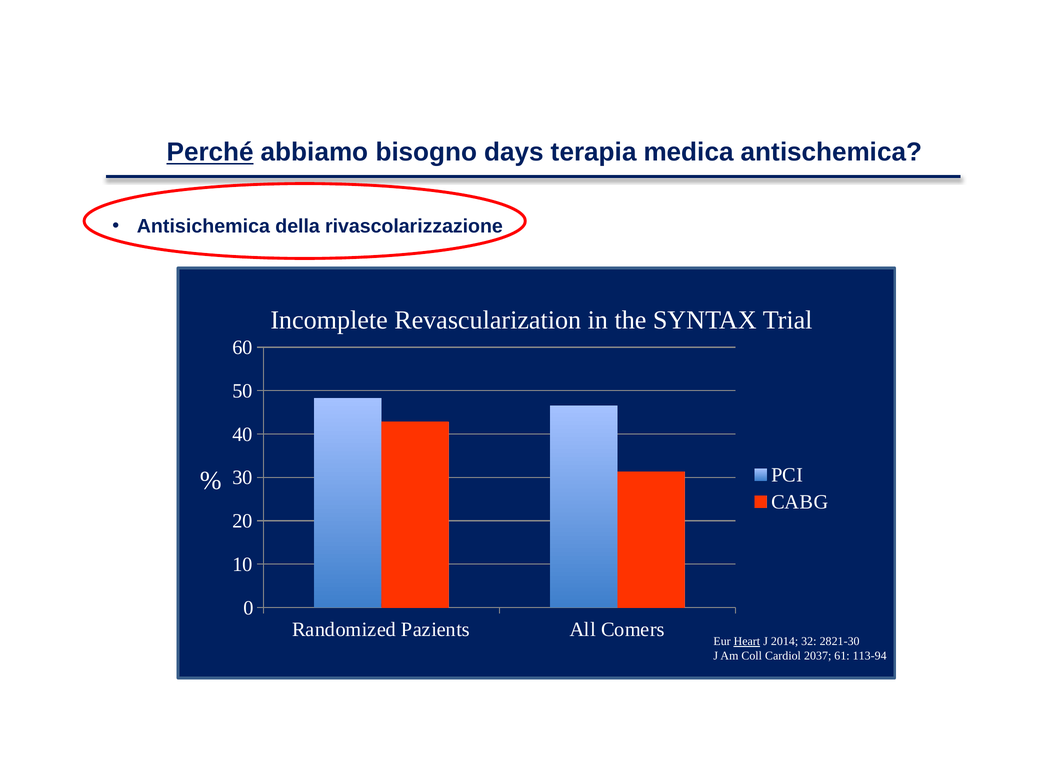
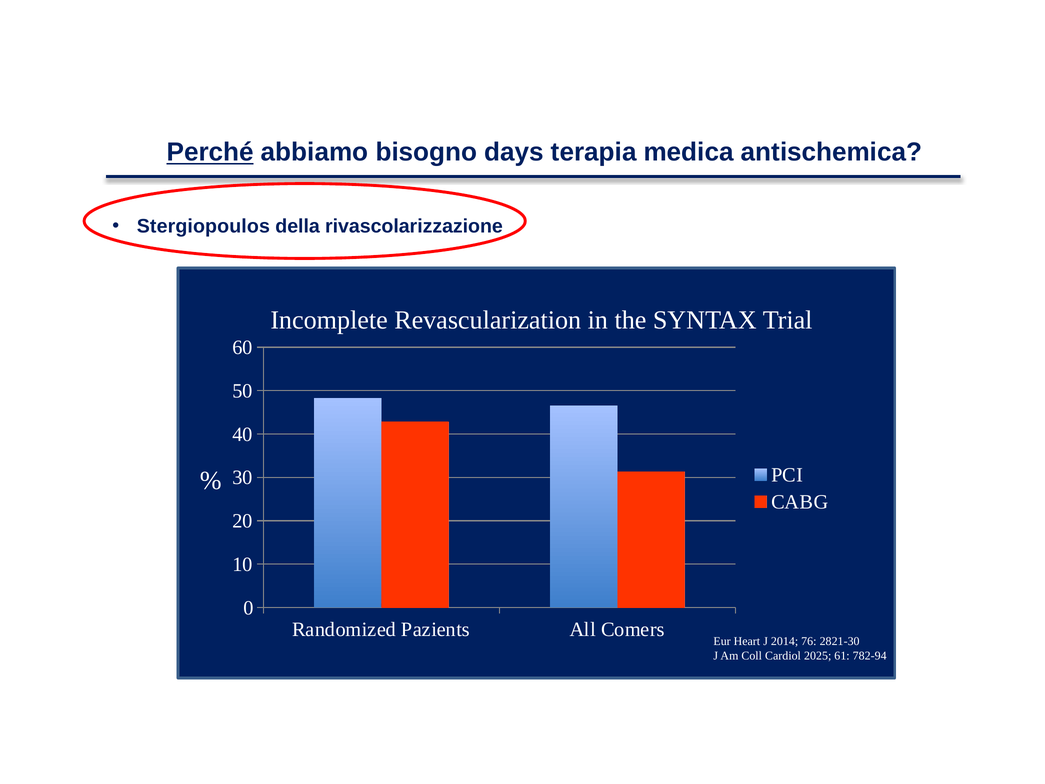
Antisichemica: Antisichemica -> Stergiopoulos (203, 226)
Heart underline: present -> none (747, 641)
32: 32 -> 76 (809, 641)
2037: 2037 -> 2025 (818, 656)
113-94: 113-94 -> 782-94 (870, 656)
